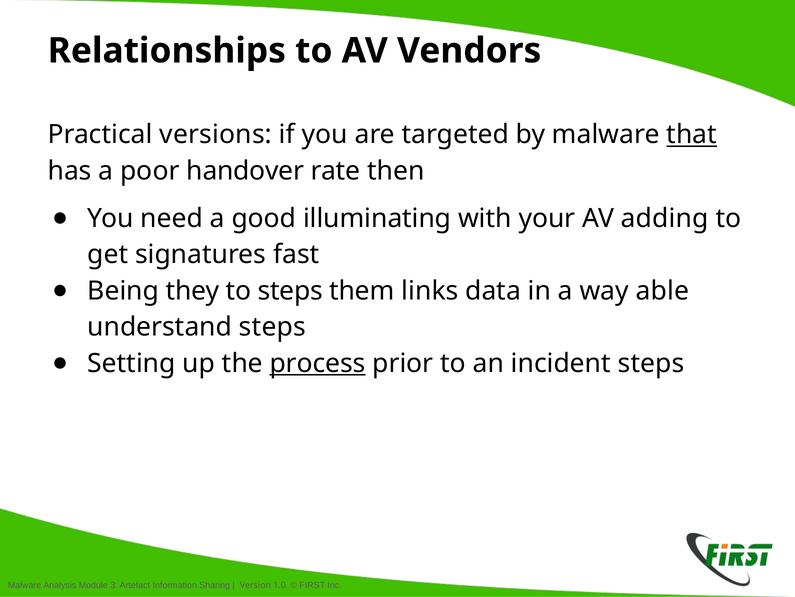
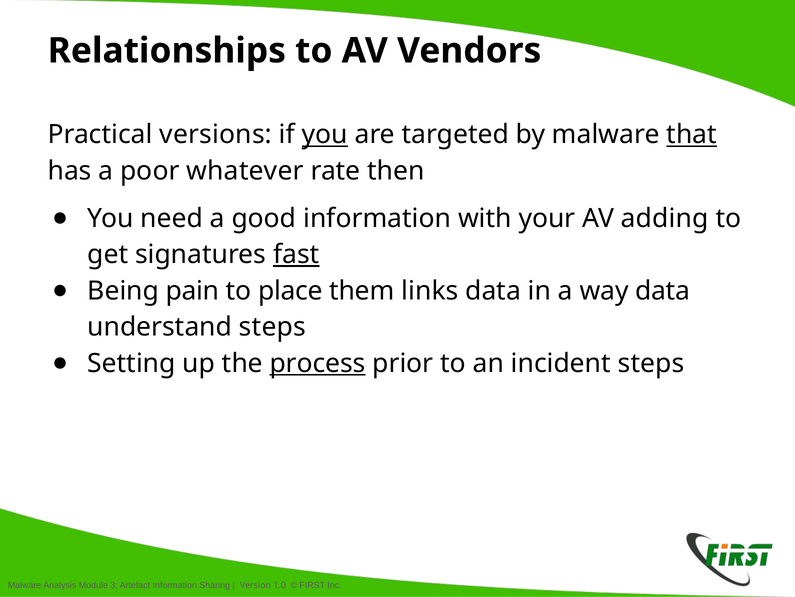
you underline: none -> present (325, 135)
handover: handover -> whatever (245, 171)
good illuminating: illuminating -> information (377, 218)
fast underline: none -> present (296, 254)
they: they -> pain (193, 291)
to steps: steps -> place (290, 291)
way able: able -> data (663, 291)
